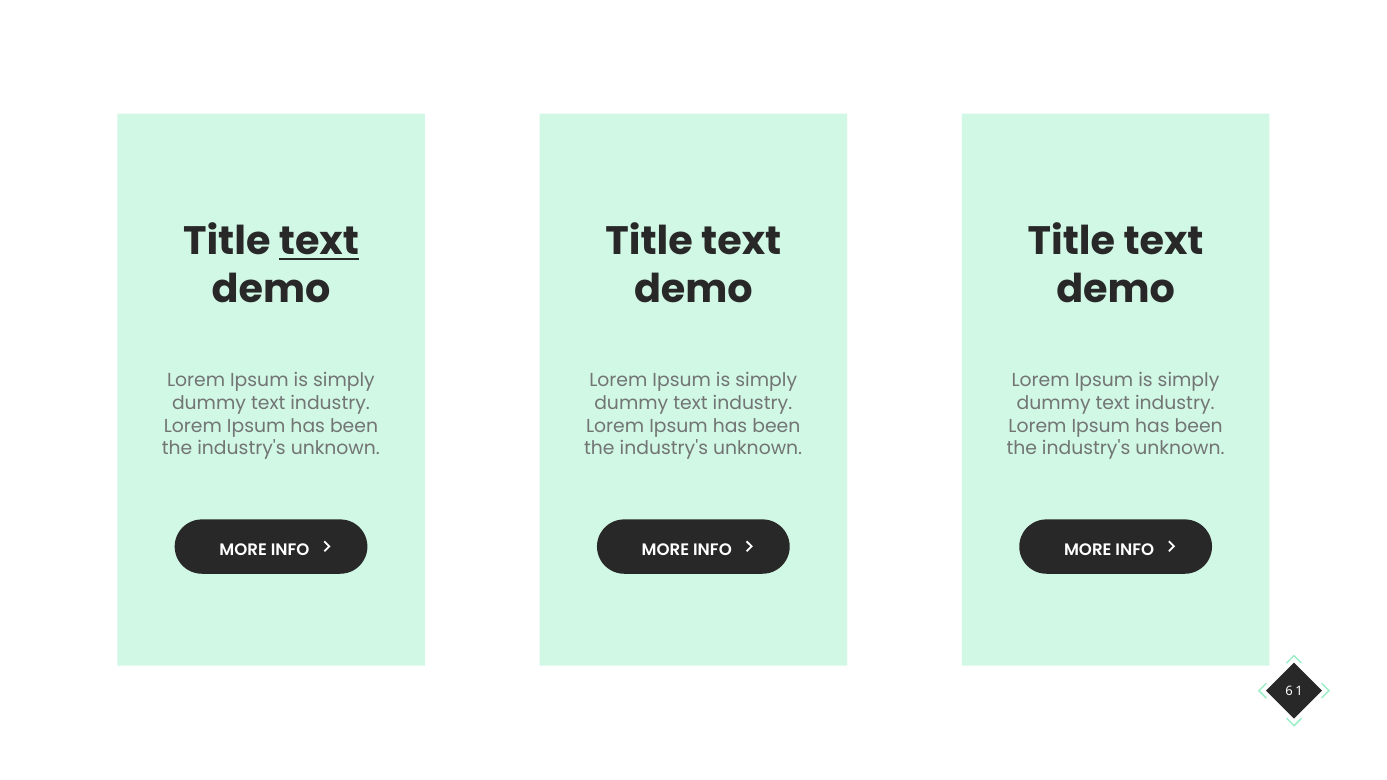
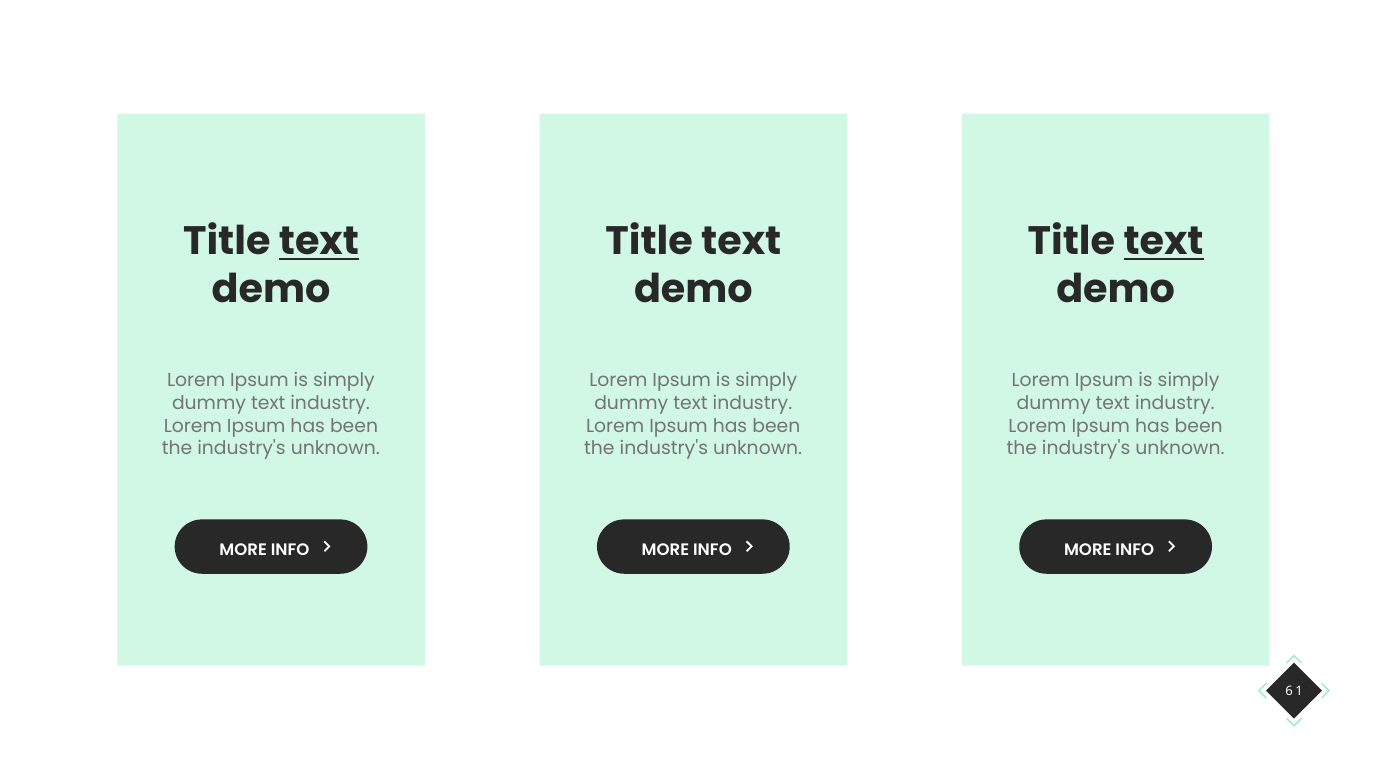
text underline: none -> present (1164, 242)
